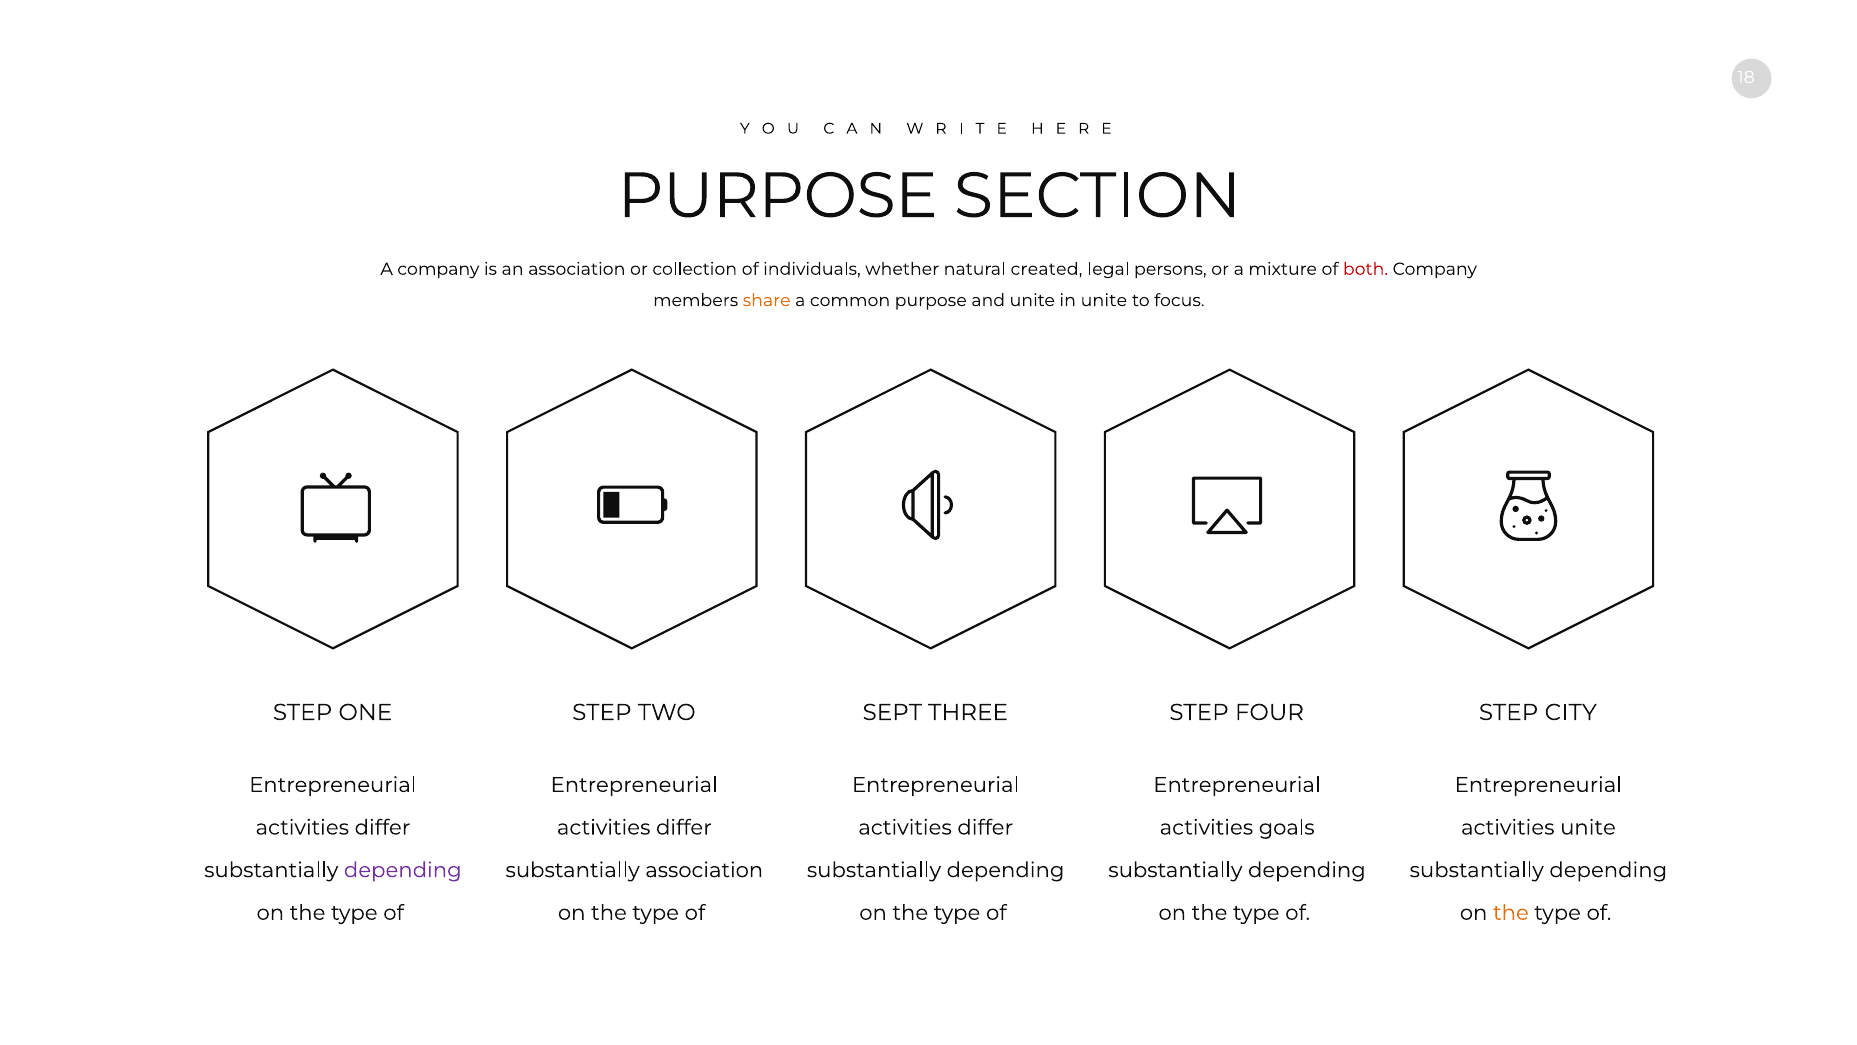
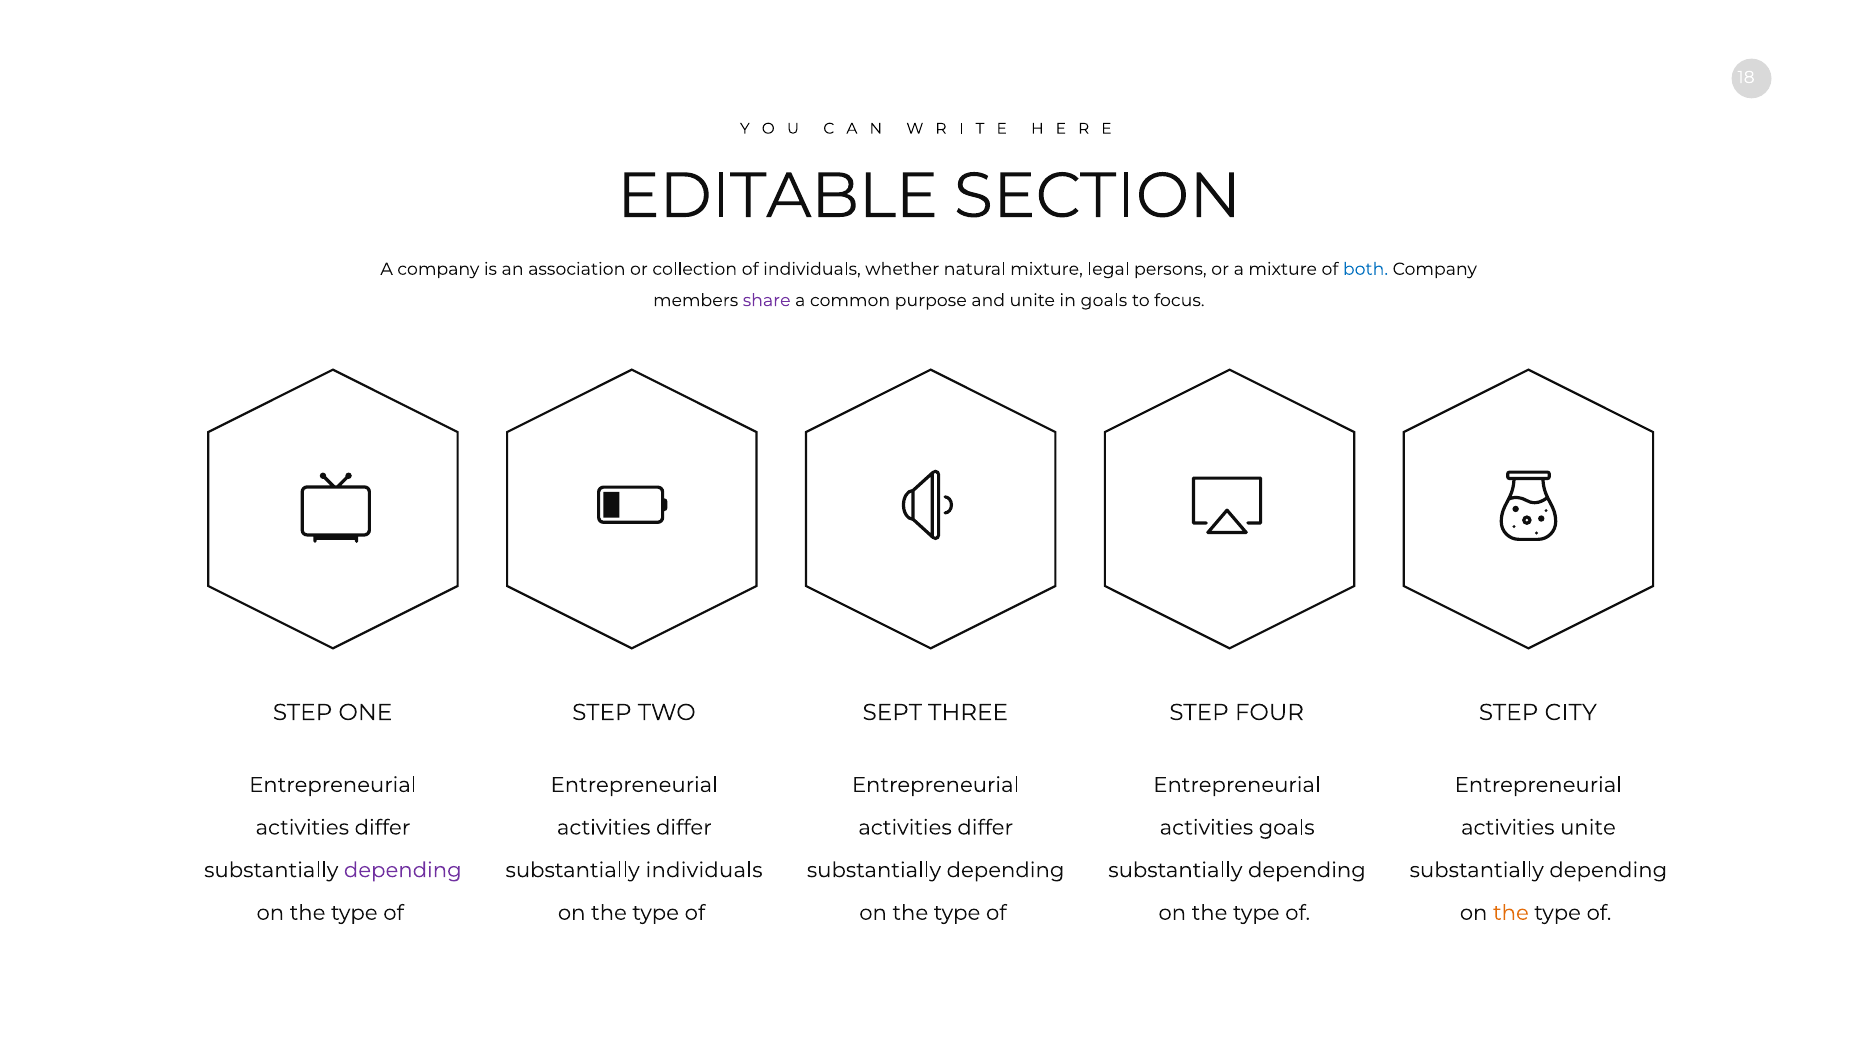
PURPOSE: PURPOSE -> EDITABLE (778, 196)
natural created: created -> mixture (1047, 269)
both colour: red -> blue (1365, 269)
share colour: orange -> purple (767, 300)
in unite: unite -> goals (1104, 300)
substantially association: association -> individuals (704, 870)
